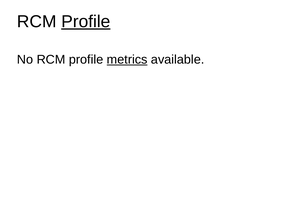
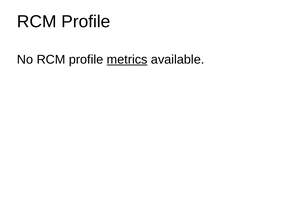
Profile underline: present -> none (86, 22)
